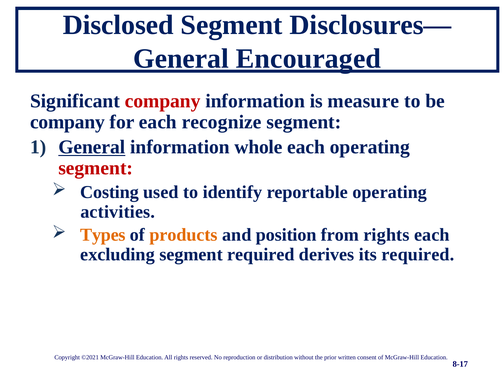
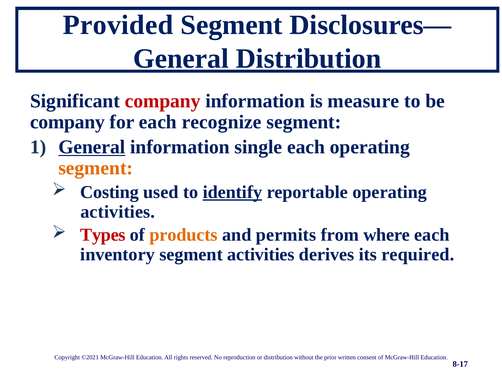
Disclosed: Disclosed -> Provided (118, 25)
General Encouraged: Encouraged -> Distribution (309, 58)
whole: whole -> single (258, 147)
segment colour: red -> orange (96, 168)
identify underline: none -> present (232, 192)
Types colour: orange -> red (103, 235)
position: position -> permits (286, 235)
from rights: rights -> where (387, 235)
excluding: excluding -> inventory (118, 254)
segment required: required -> activities (261, 254)
